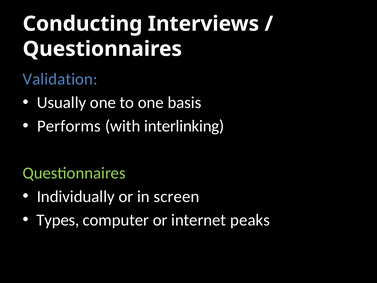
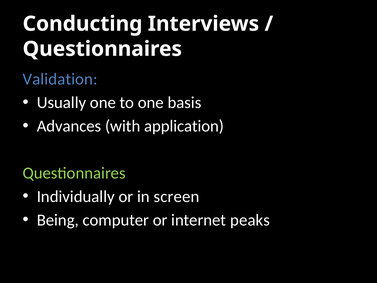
Performs: Performs -> Advances (69, 126)
interlinking: interlinking -> application (184, 126)
Types: Types -> Being (58, 220)
